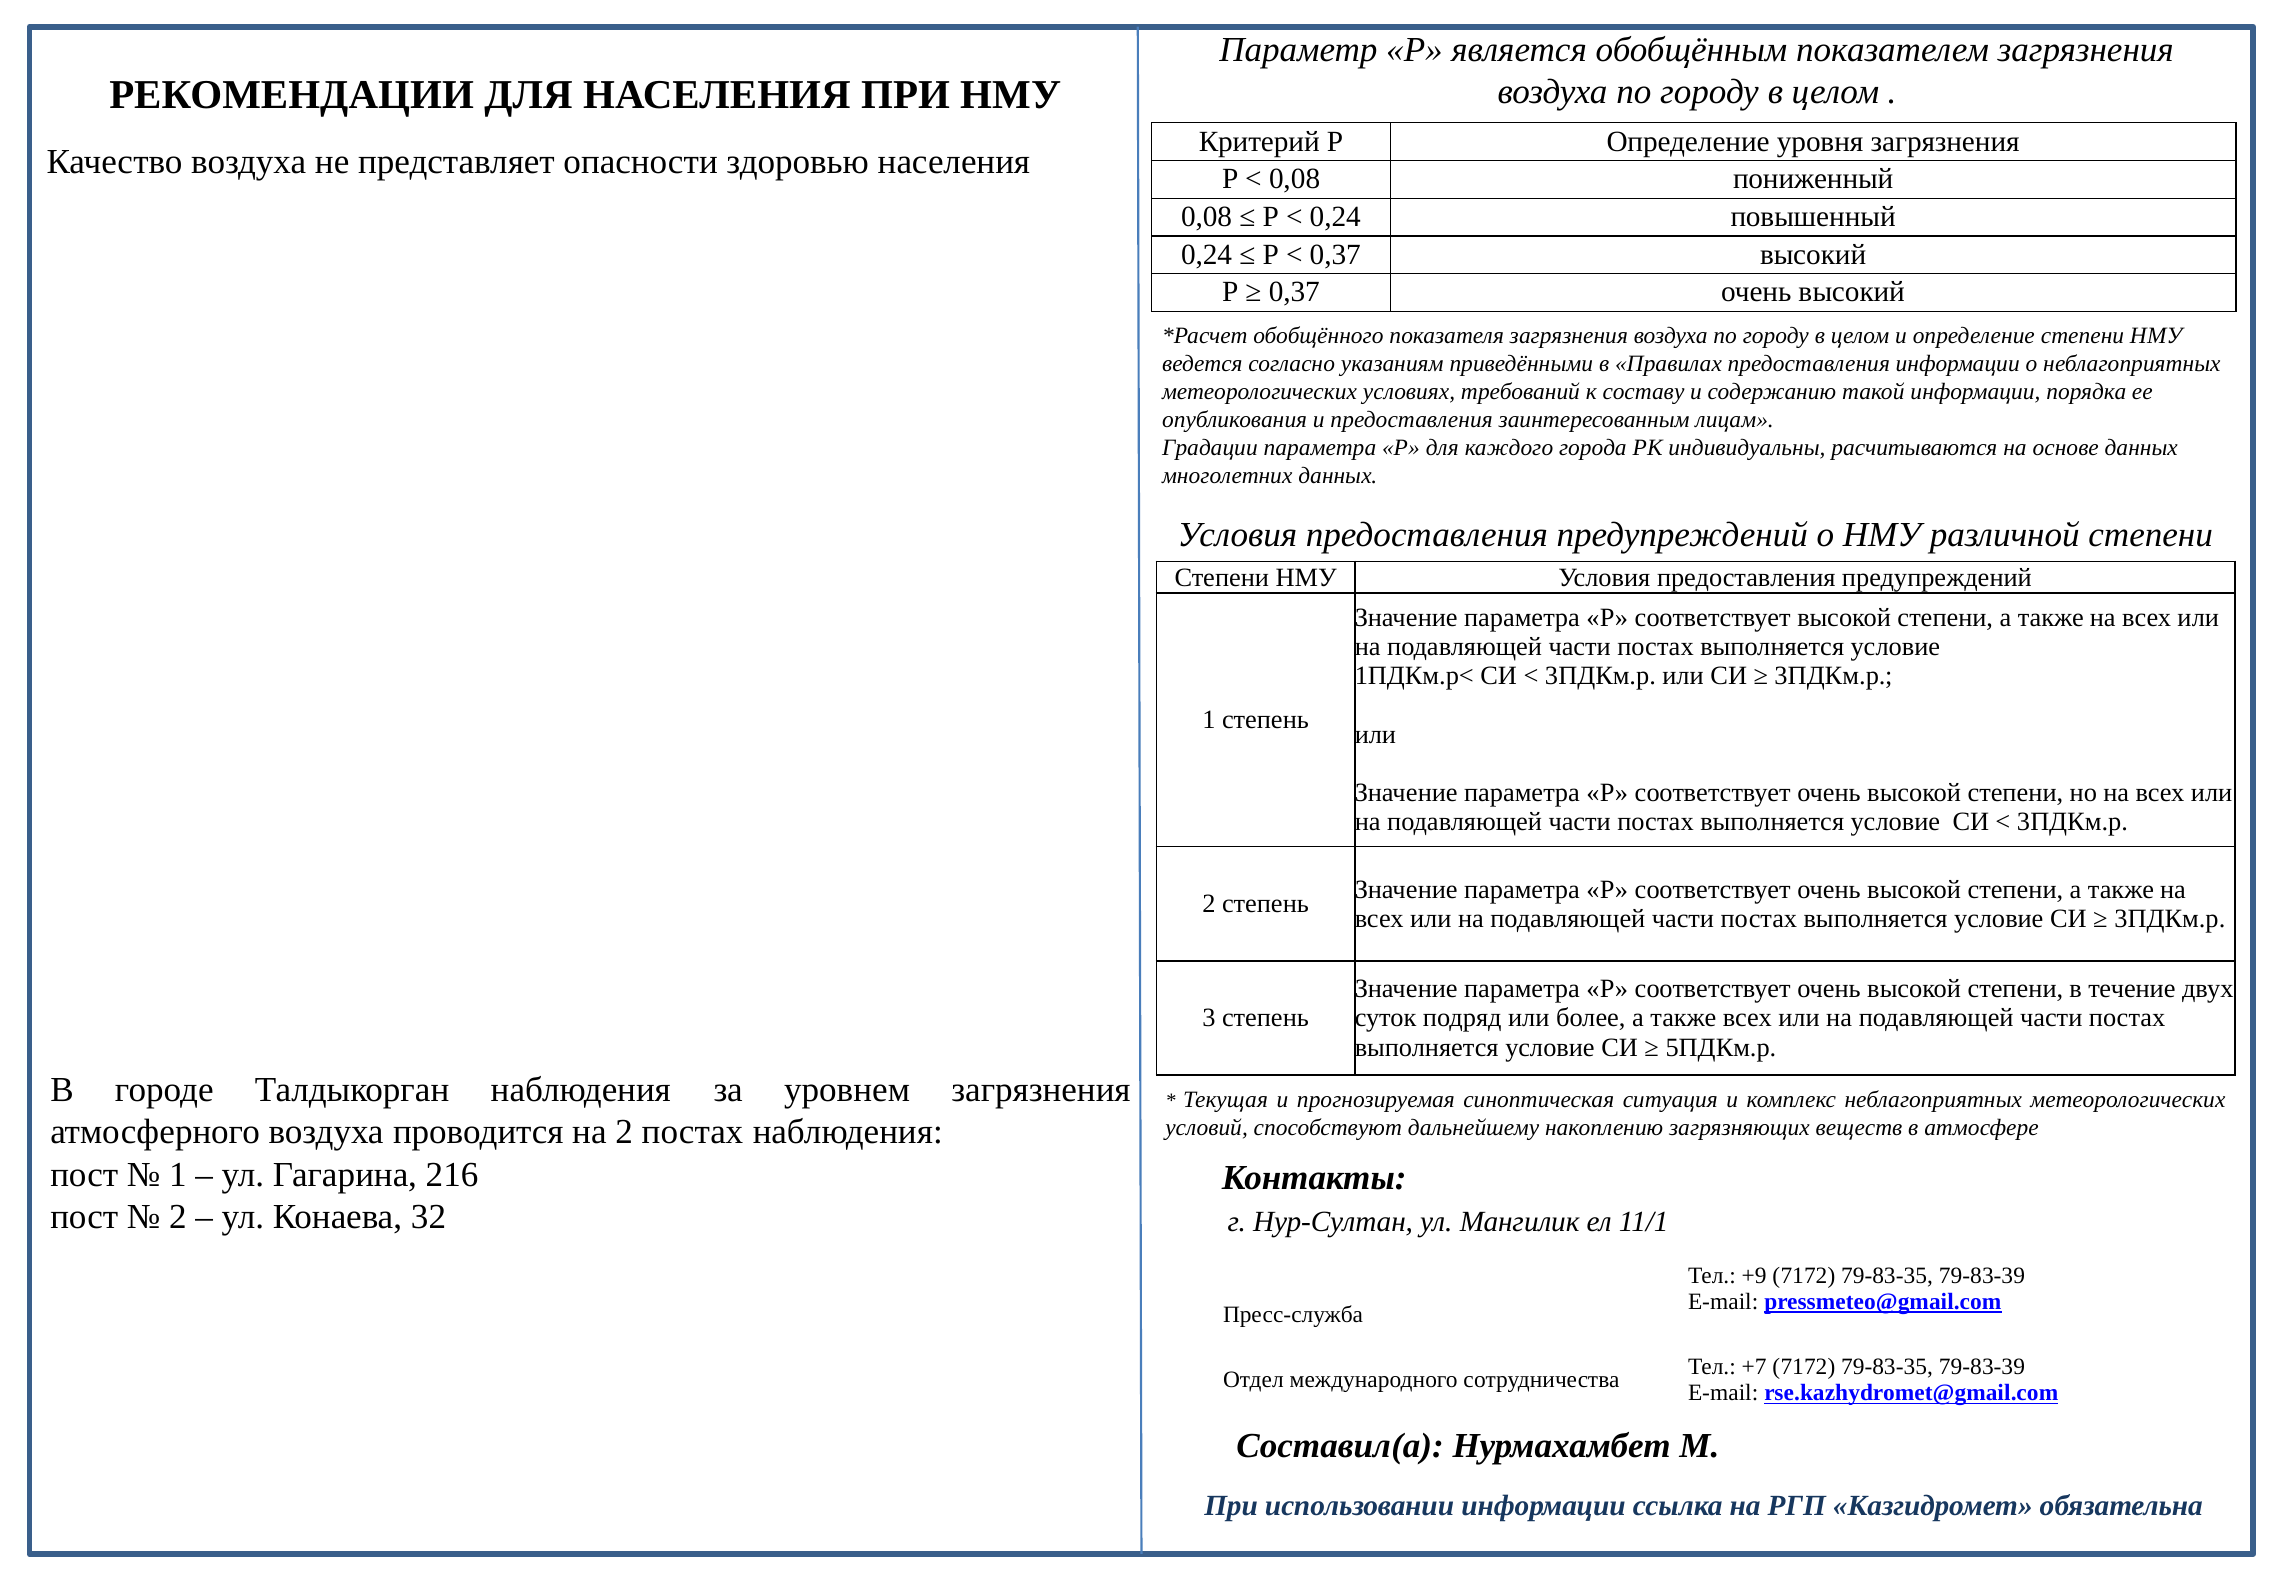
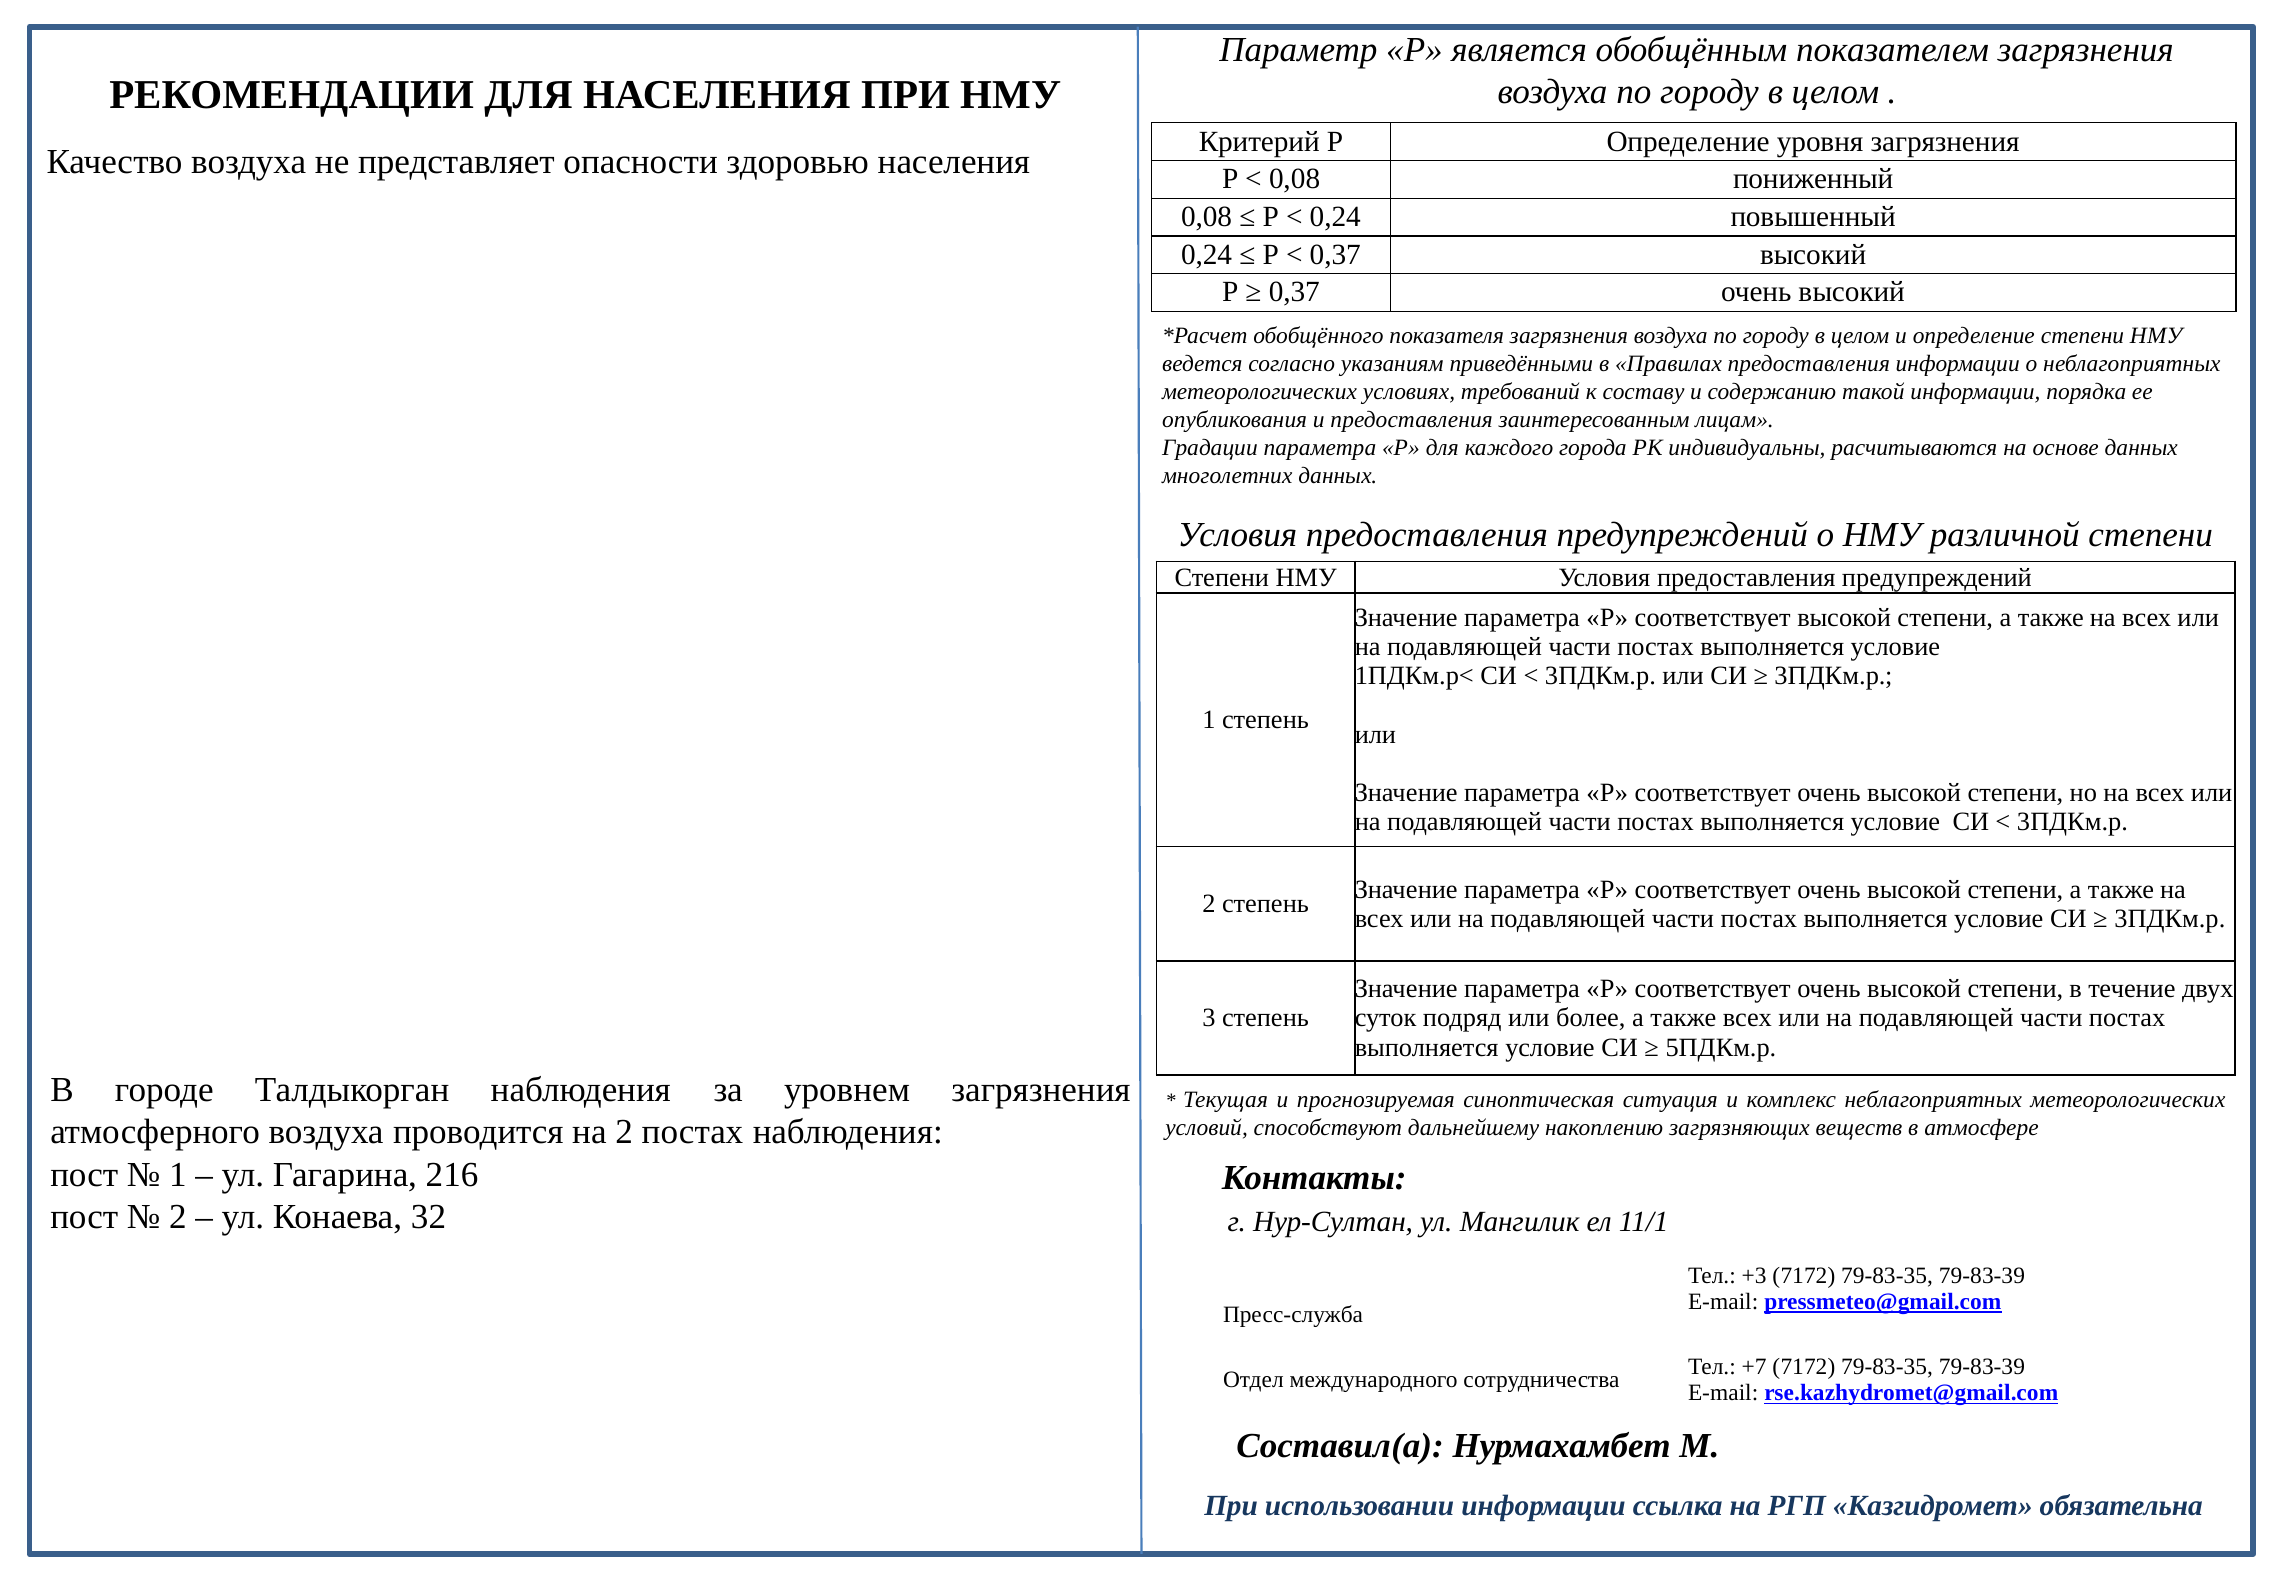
+9: +9 -> +3 (1754, 1275)
